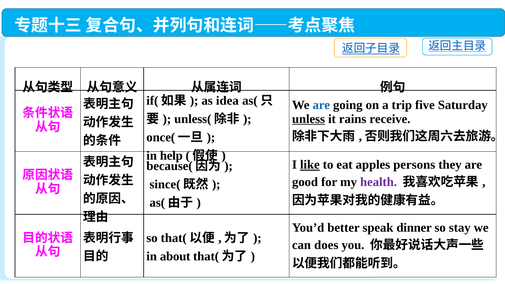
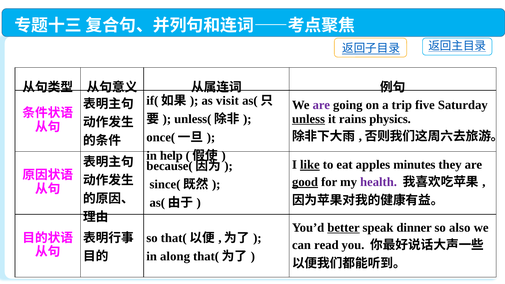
idea: idea -> visit (227, 101)
are colour: blue -> purple (321, 105)
receive: receive -> physics (390, 119)
persons: persons -> minutes (414, 165)
good underline: none -> present (305, 182)
better underline: none -> present (344, 228)
stay: stay -> also (460, 228)
does: does -> read (326, 245)
about: about -> along (175, 256)
